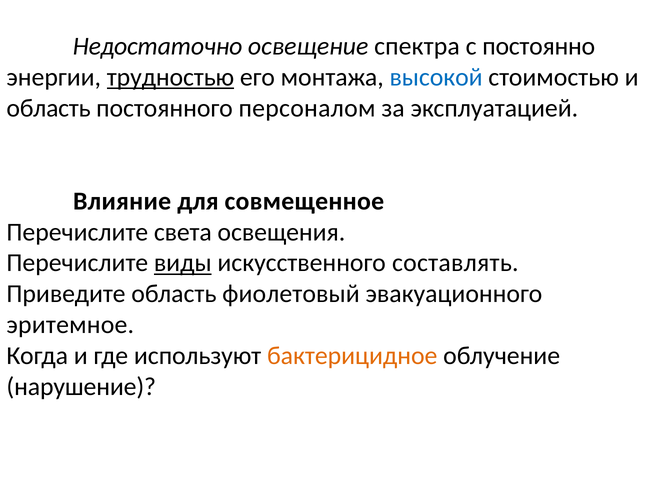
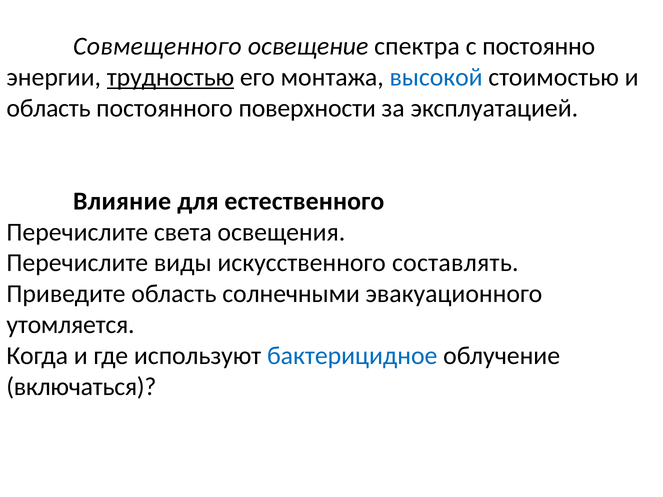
Недостаточно: Недостаточно -> Совмещенного (157, 46)
персоналом: персоналом -> поверхности (307, 108)
совмещенное: совмещенное -> естественного (304, 201)
виды underline: present -> none (183, 263)
фиолетовый: фиолетовый -> солнечными (291, 294)
эритемное: эритемное -> утомляется (71, 325)
бактерицидное colour: orange -> blue (352, 356)
нарушение: нарушение -> включаться (81, 387)
